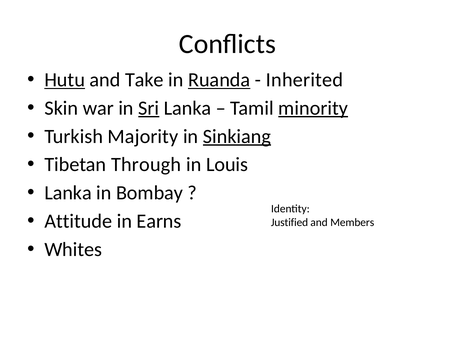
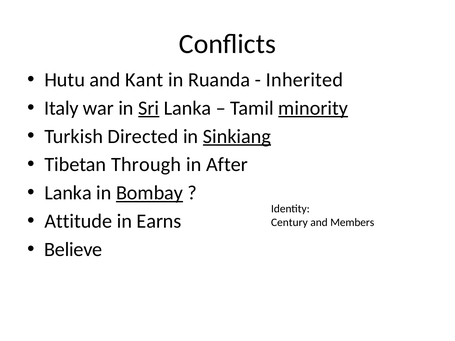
Hutu underline: present -> none (65, 80)
Take: Take -> Kant (144, 80)
Ruanda underline: present -> none (219, 80)
Skin: Skin -> Italy (61, 108)
Majority: Majority -> Directed (143, 136)
Louis: Louis -> After (227, 165)
Bombay underline: none -> present (150, 193)
Justified: Justified -> Century (289, 223)
Whites: Whites -> Believe (73, 250)
